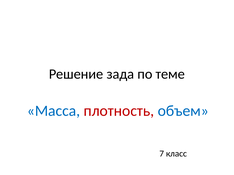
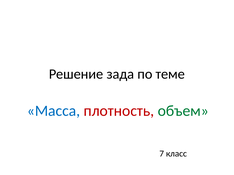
объем colour: blue -> green (183, 111)
